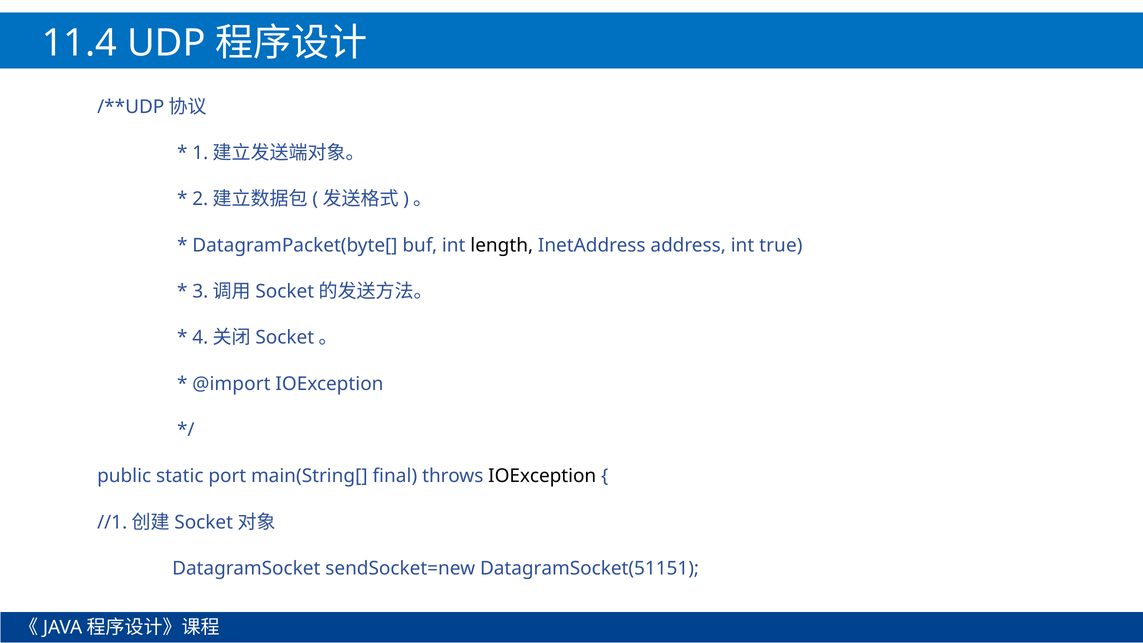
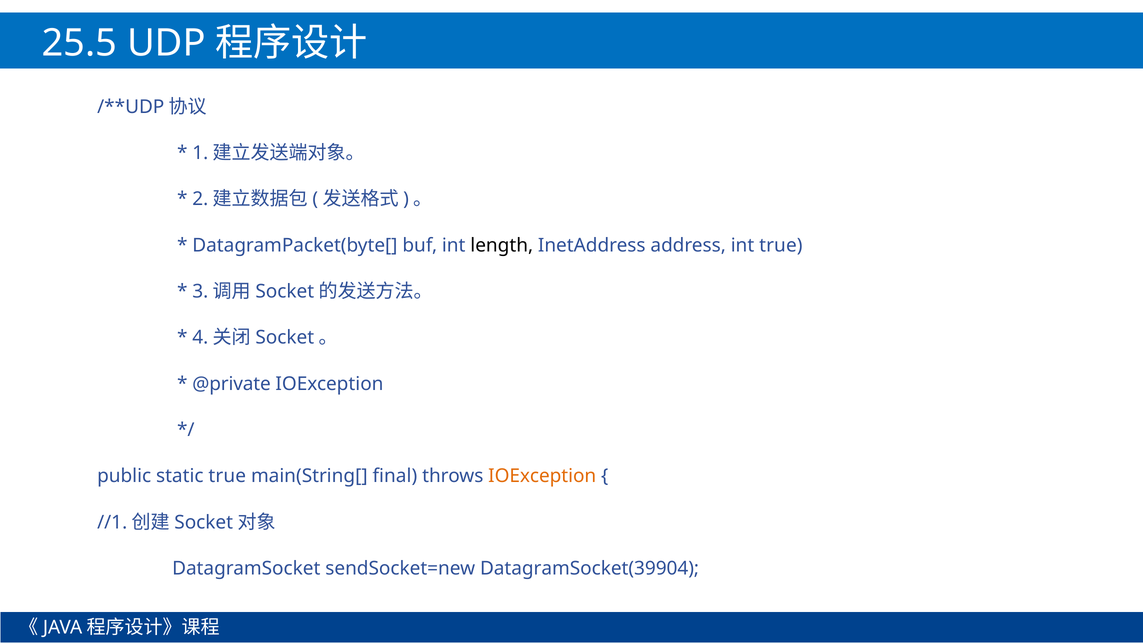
11.4: 11.4 -> 25.5 (79, 43)
@import: @import -> @private (232, 384)
static port: port -> true (227, 476)
IOException colour: black -> orange (542, 476)
DatagramSocket(51151: DatagramSocket(51151 -> DatagramSocket(39904 (590, 568)
